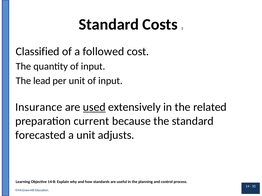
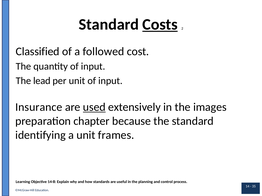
Costs underline: none -> present (160, 24)
related: related -> images (210, 107)
current: current -> chapter (92, 121)
forecasted: forecasted -> identifying (41, 135)
adjusts: adjusts -> frames (116, 135)
